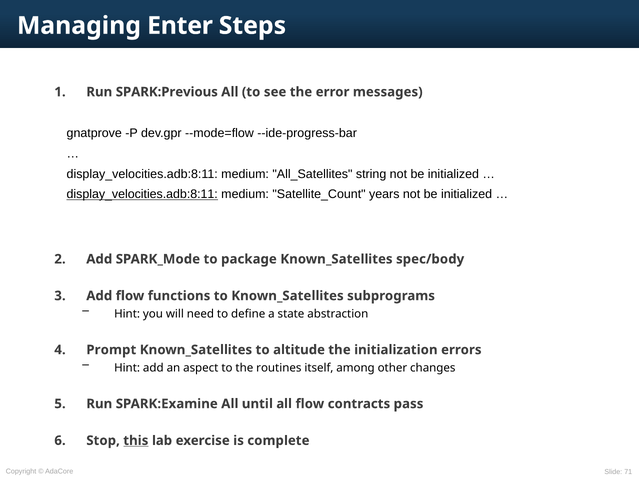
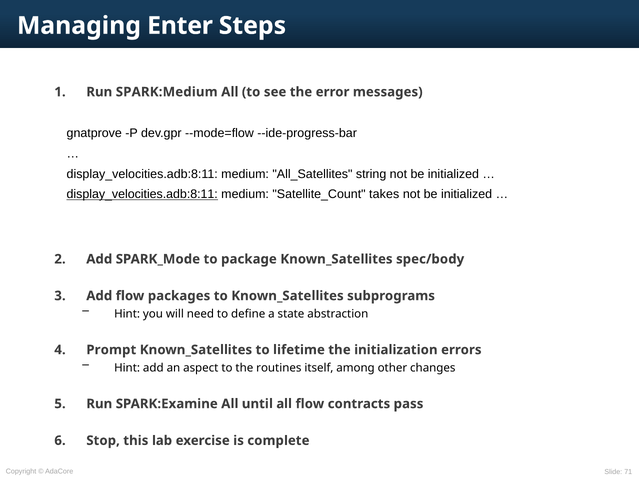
SPARK:Previous: SPARK:Previous -> SPARK:Medium (167, 92)
years: years -> takes (384, 194)
functions: functions -> packages (179, 296)
altitude: altitude -> lifetime (299, 350)
this underline: present -> none (136, 441)
